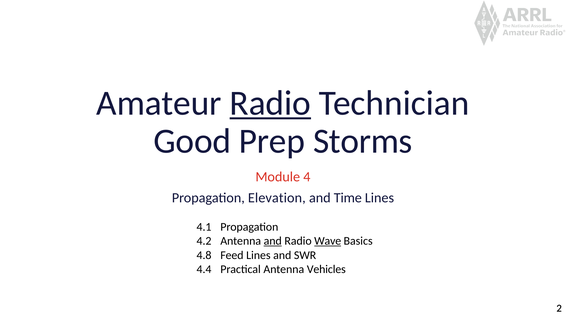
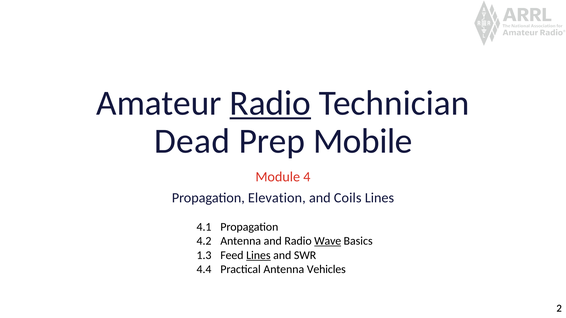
Good: Good -> Dead (192, 141)
Storms: Storms -> Mobile (363, 141)
Time: Time -> Coils (348, 198)
and underline: present -> none (273, 241)
4.8: 4.8 -> 1.3 (204, 255)
Lines underline: none -> present (258, 255)
